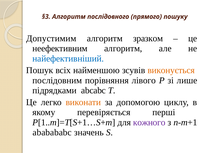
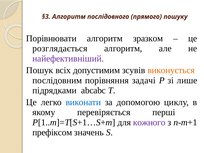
Допустимим: Допустимим -> Порівнювати (51, 38)
неефективним: неефективним -> розглядається (60, 48)
найефективніший colour: blue -> purple (68, 59)
найменшою: найменшою -> допустимим (96, 70)
лівого: лівого -> задачі (144, 80)
виконати colour: orange -> blue (83, 102)
аbаbаbаbс: аbаbаbаbс -> префіксом (52, 132)
